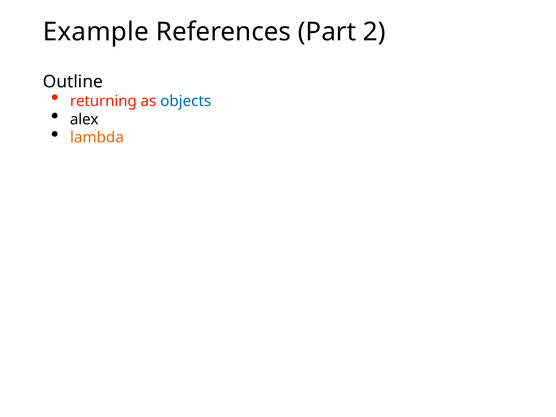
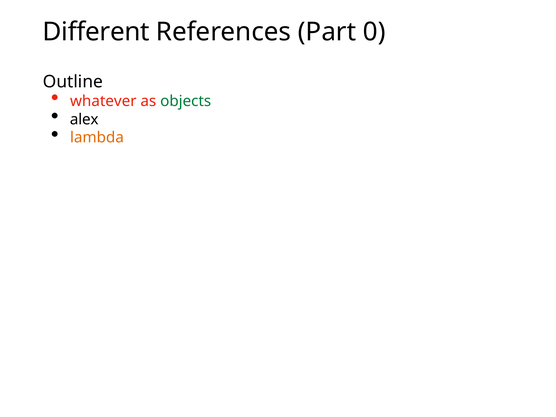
Example: Example -> Different (96, 32)
2: 2 -> 0 (374, 32)
returning: returning -> whatever (103, 101)
objects colour: blue -> green (186, 101)
